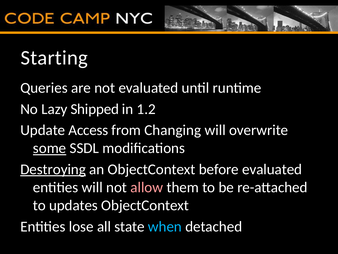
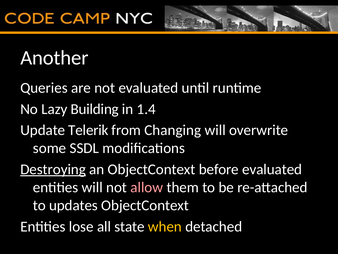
Starting: Starting -> Another (54, 58)
Shipped: Shipped -> Building (95, 109)
1.2: 1.2 -> 1.4 (146, 109)
Access: Access -> Telerik (88, 130)
some underline: present -> none (50, 148)
when colour: light blue -> yellow (165, 226)
